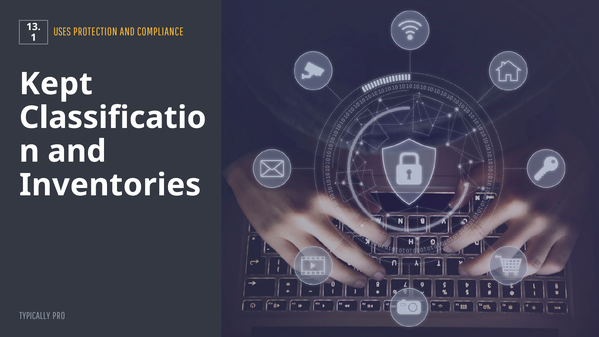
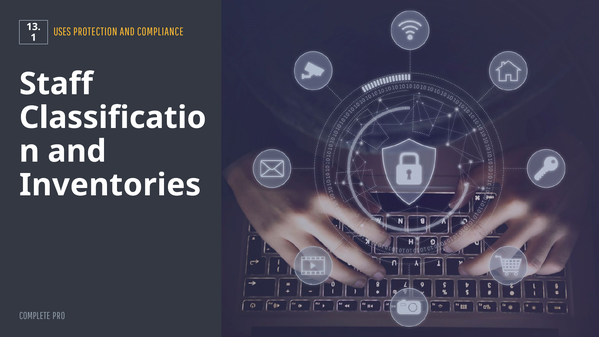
Kept: Kept -> Staff (56, 84)
TYPICALLY: TYPICALLY -> COMPLETE (35, 316)
